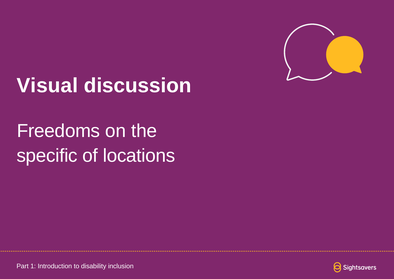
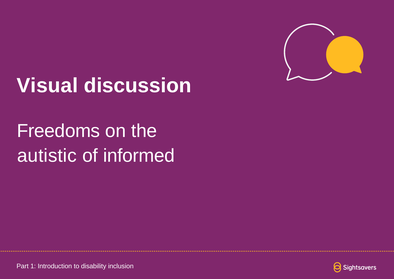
specific: specific -> autistic (47, 155)
locations: locations -> informed (139, 155)
